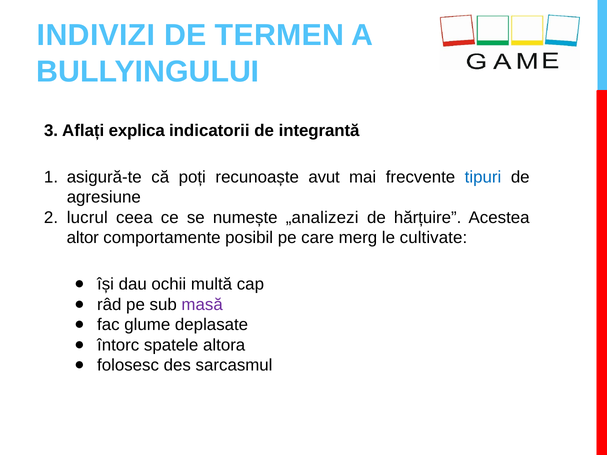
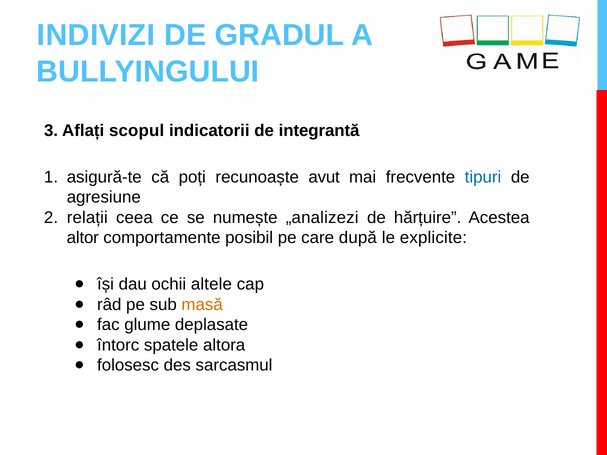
TERMEN: TERMEN -> GRADUL (280, 35)
explica: explica -> scopul (137, 131)
lucrul: lucrul -> relații (87, 218)
merg: merg -> după (358, 238)
cultivate: cultivate -> explicite (433, 238)
multă: multă -> altele (211, 285)
masă colour: purple -> orange (202, 305)
